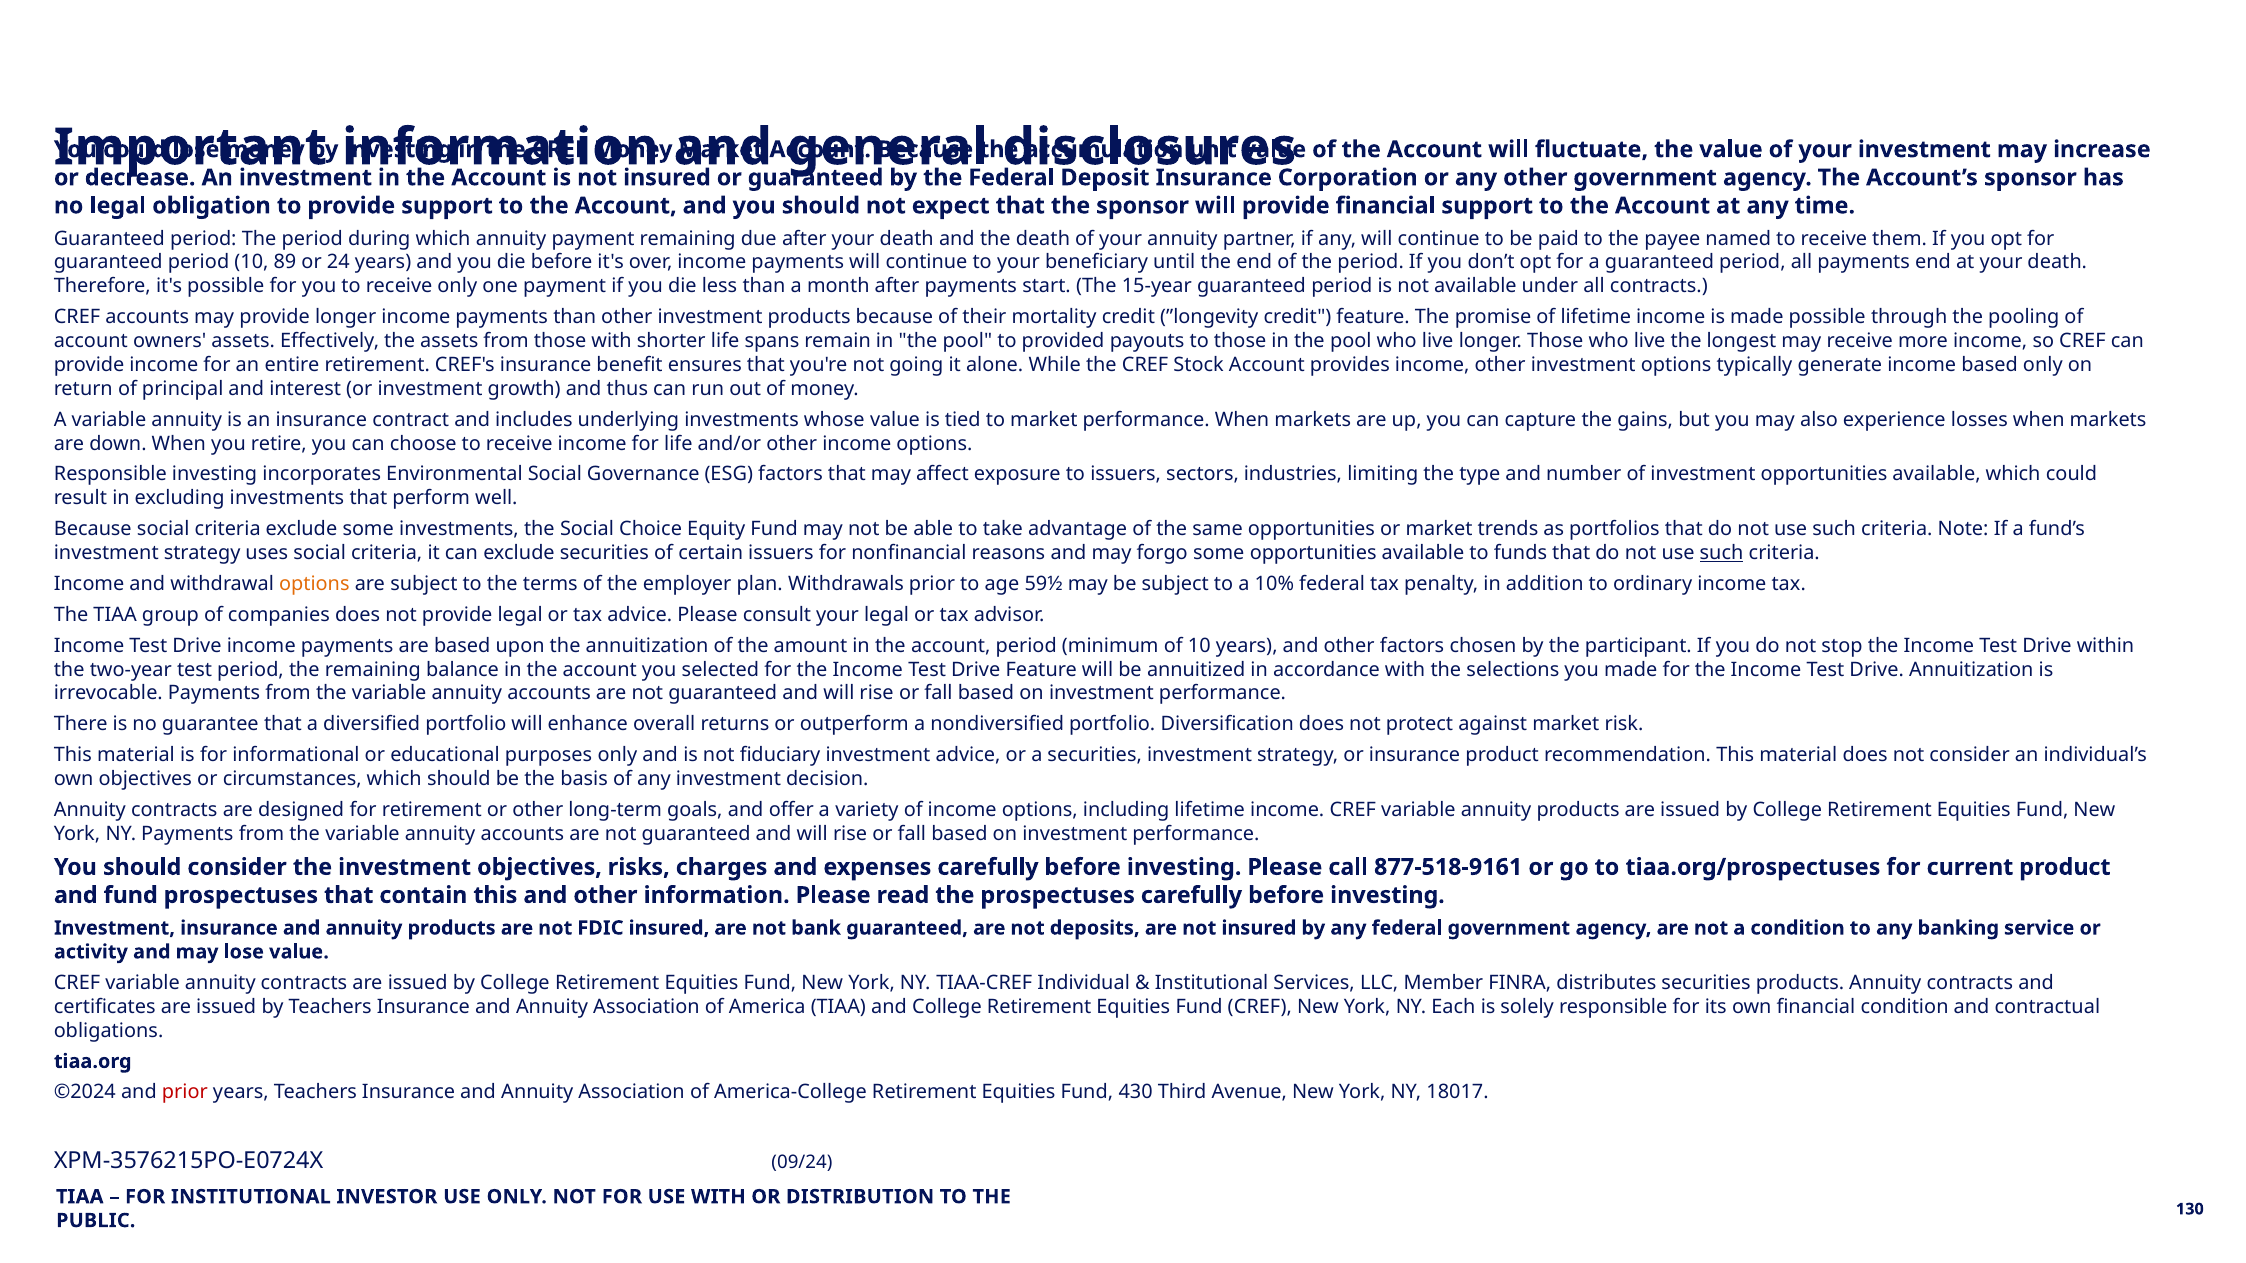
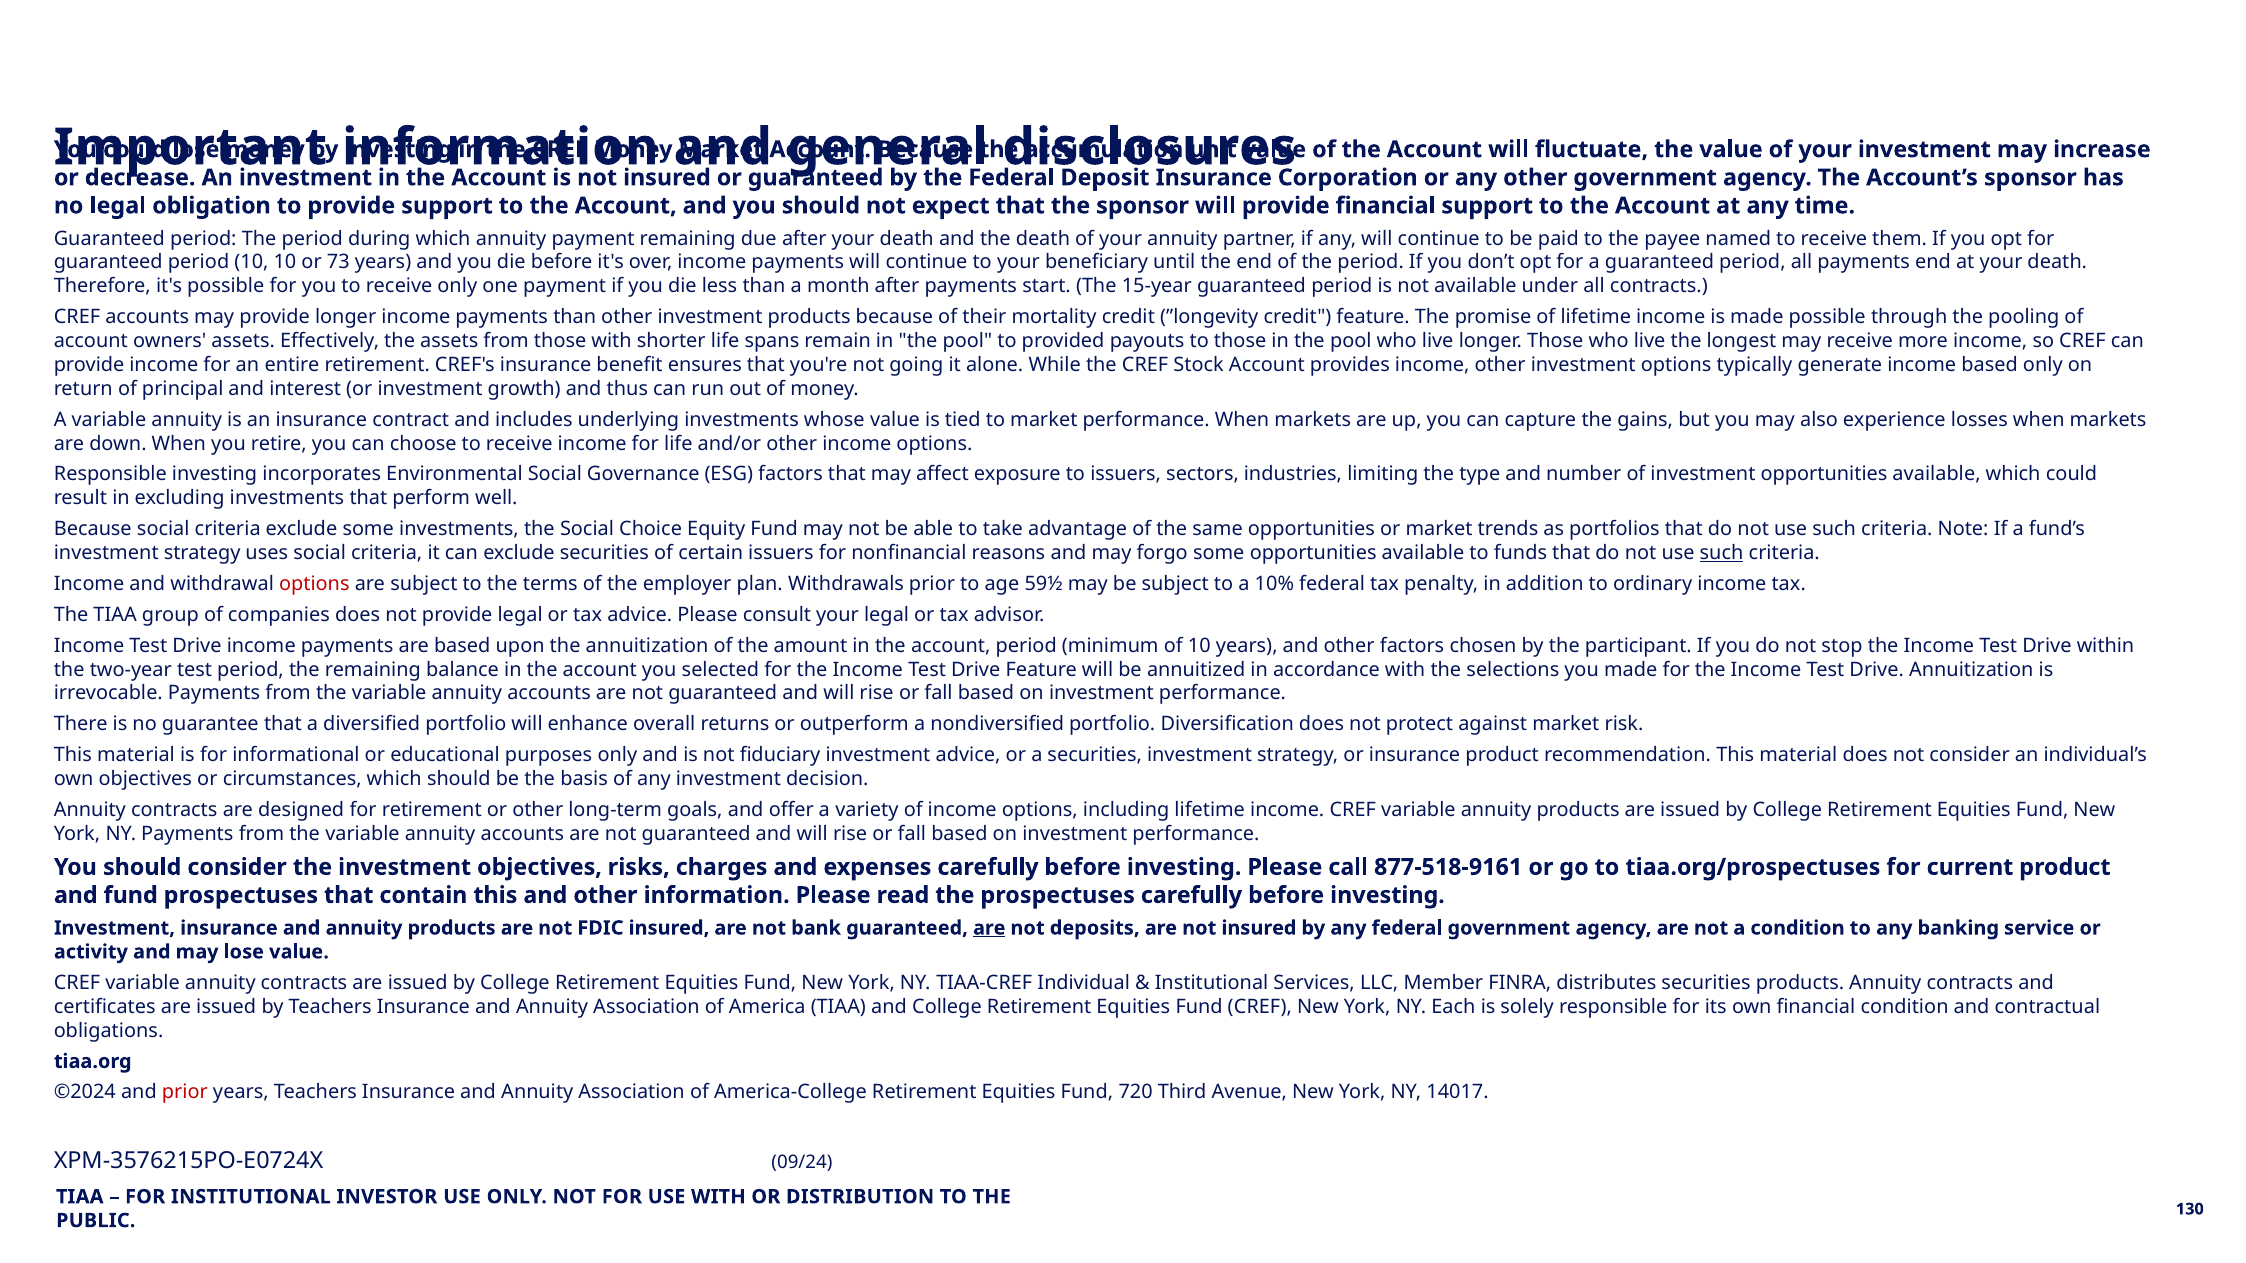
10 89: 89 -> 10 (285, 262)
24: 24 -> 73 (338, 262)
options colour: orange -> red (314, 584)
are underline: none -> present (989, 928)
430: 430 -> 720 (1136, 1093)
18017: 18017 -> 14017 (1458, 1093)
